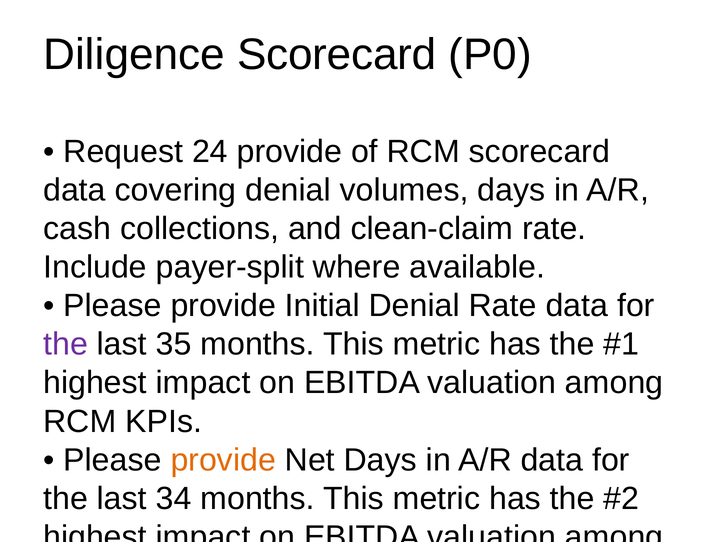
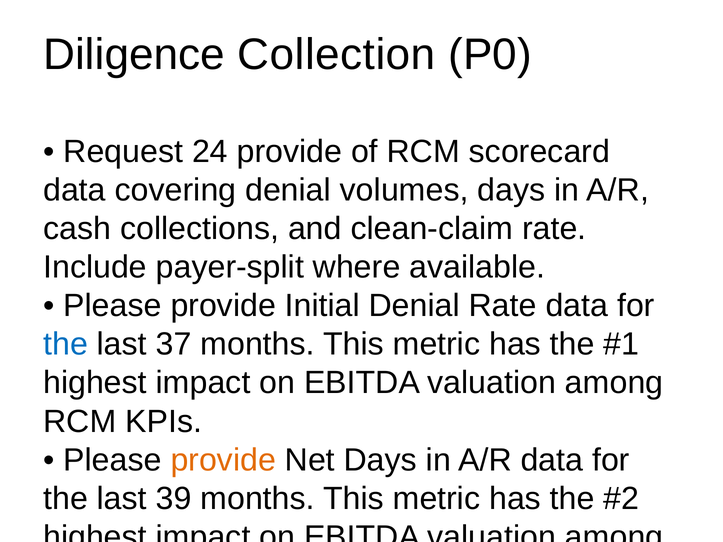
Diligence Scorecard: Scorecard -> Collection (336, 55)
the colour: purple -> blue (66, 344)
35: 35 -> 37 (174, 344)
34: 34 -> 39 (174, 499)
